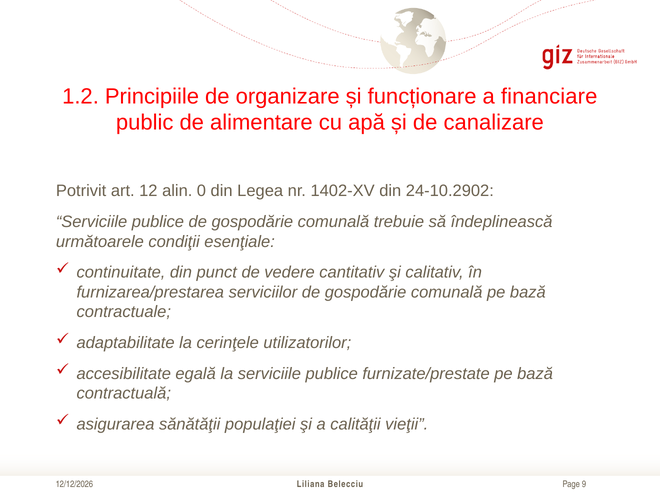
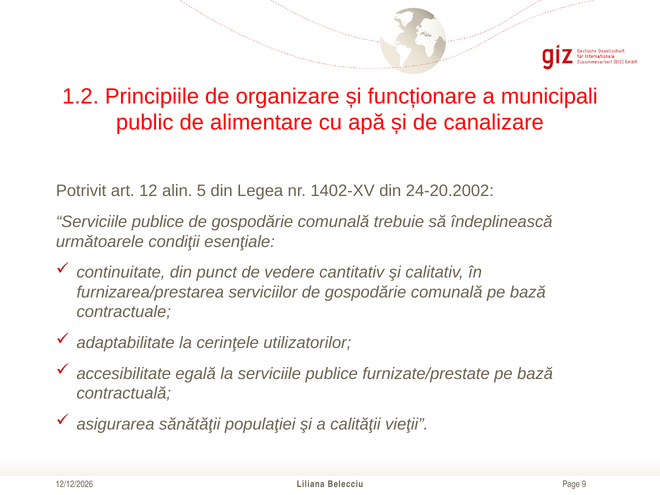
financiare: financiare -> municipali (549, 96)
0: 0 -> 5 (201, 191)
24-10.2902: 24-10.2902 -> 24-20.2002 (450, 191)
